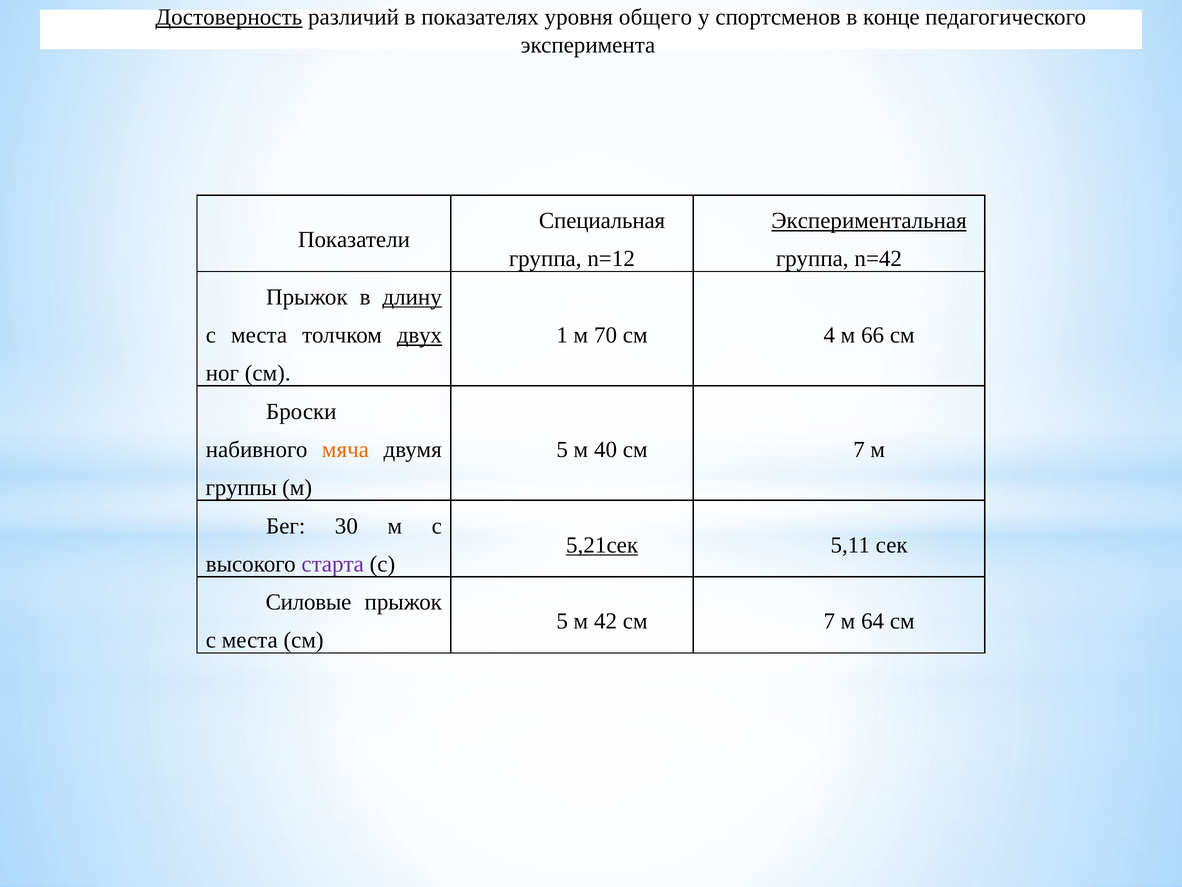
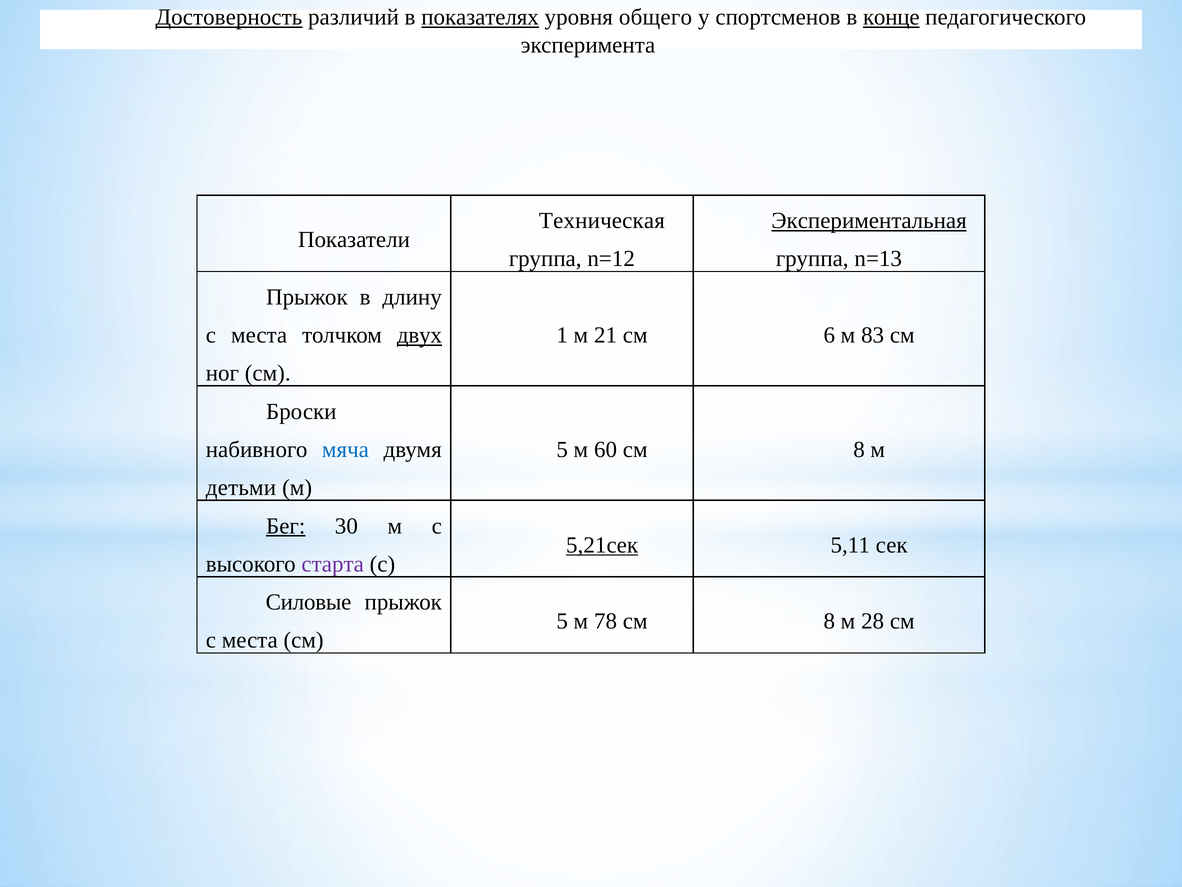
показателях underline: none -> present (480, 17)
конце underline: none -> present (891, 17)
Специальная: Специальная -> Техническая (602, 221)
n=42: n=42 -> n=13 (878, 259)
длину underline: present -> none (412, 297)
70: 70 -> 21 (606, 335)
4: 4 -> 6 (829, 335)
66: 66 -> 83 (873, 335)
мяча colour: orange -> blue (345, 449)
40: 40 -> 60 (606, 449)
7: 7 -> 8 (859, 449)
группы: группы -> детьми (241, 488)
Бег underline: none -> present (286, 526)
42: 42 -> 78 (606, 621)
7: 7 -> 8 (829, 621)
64: 64 -> 28 (873, 621)
